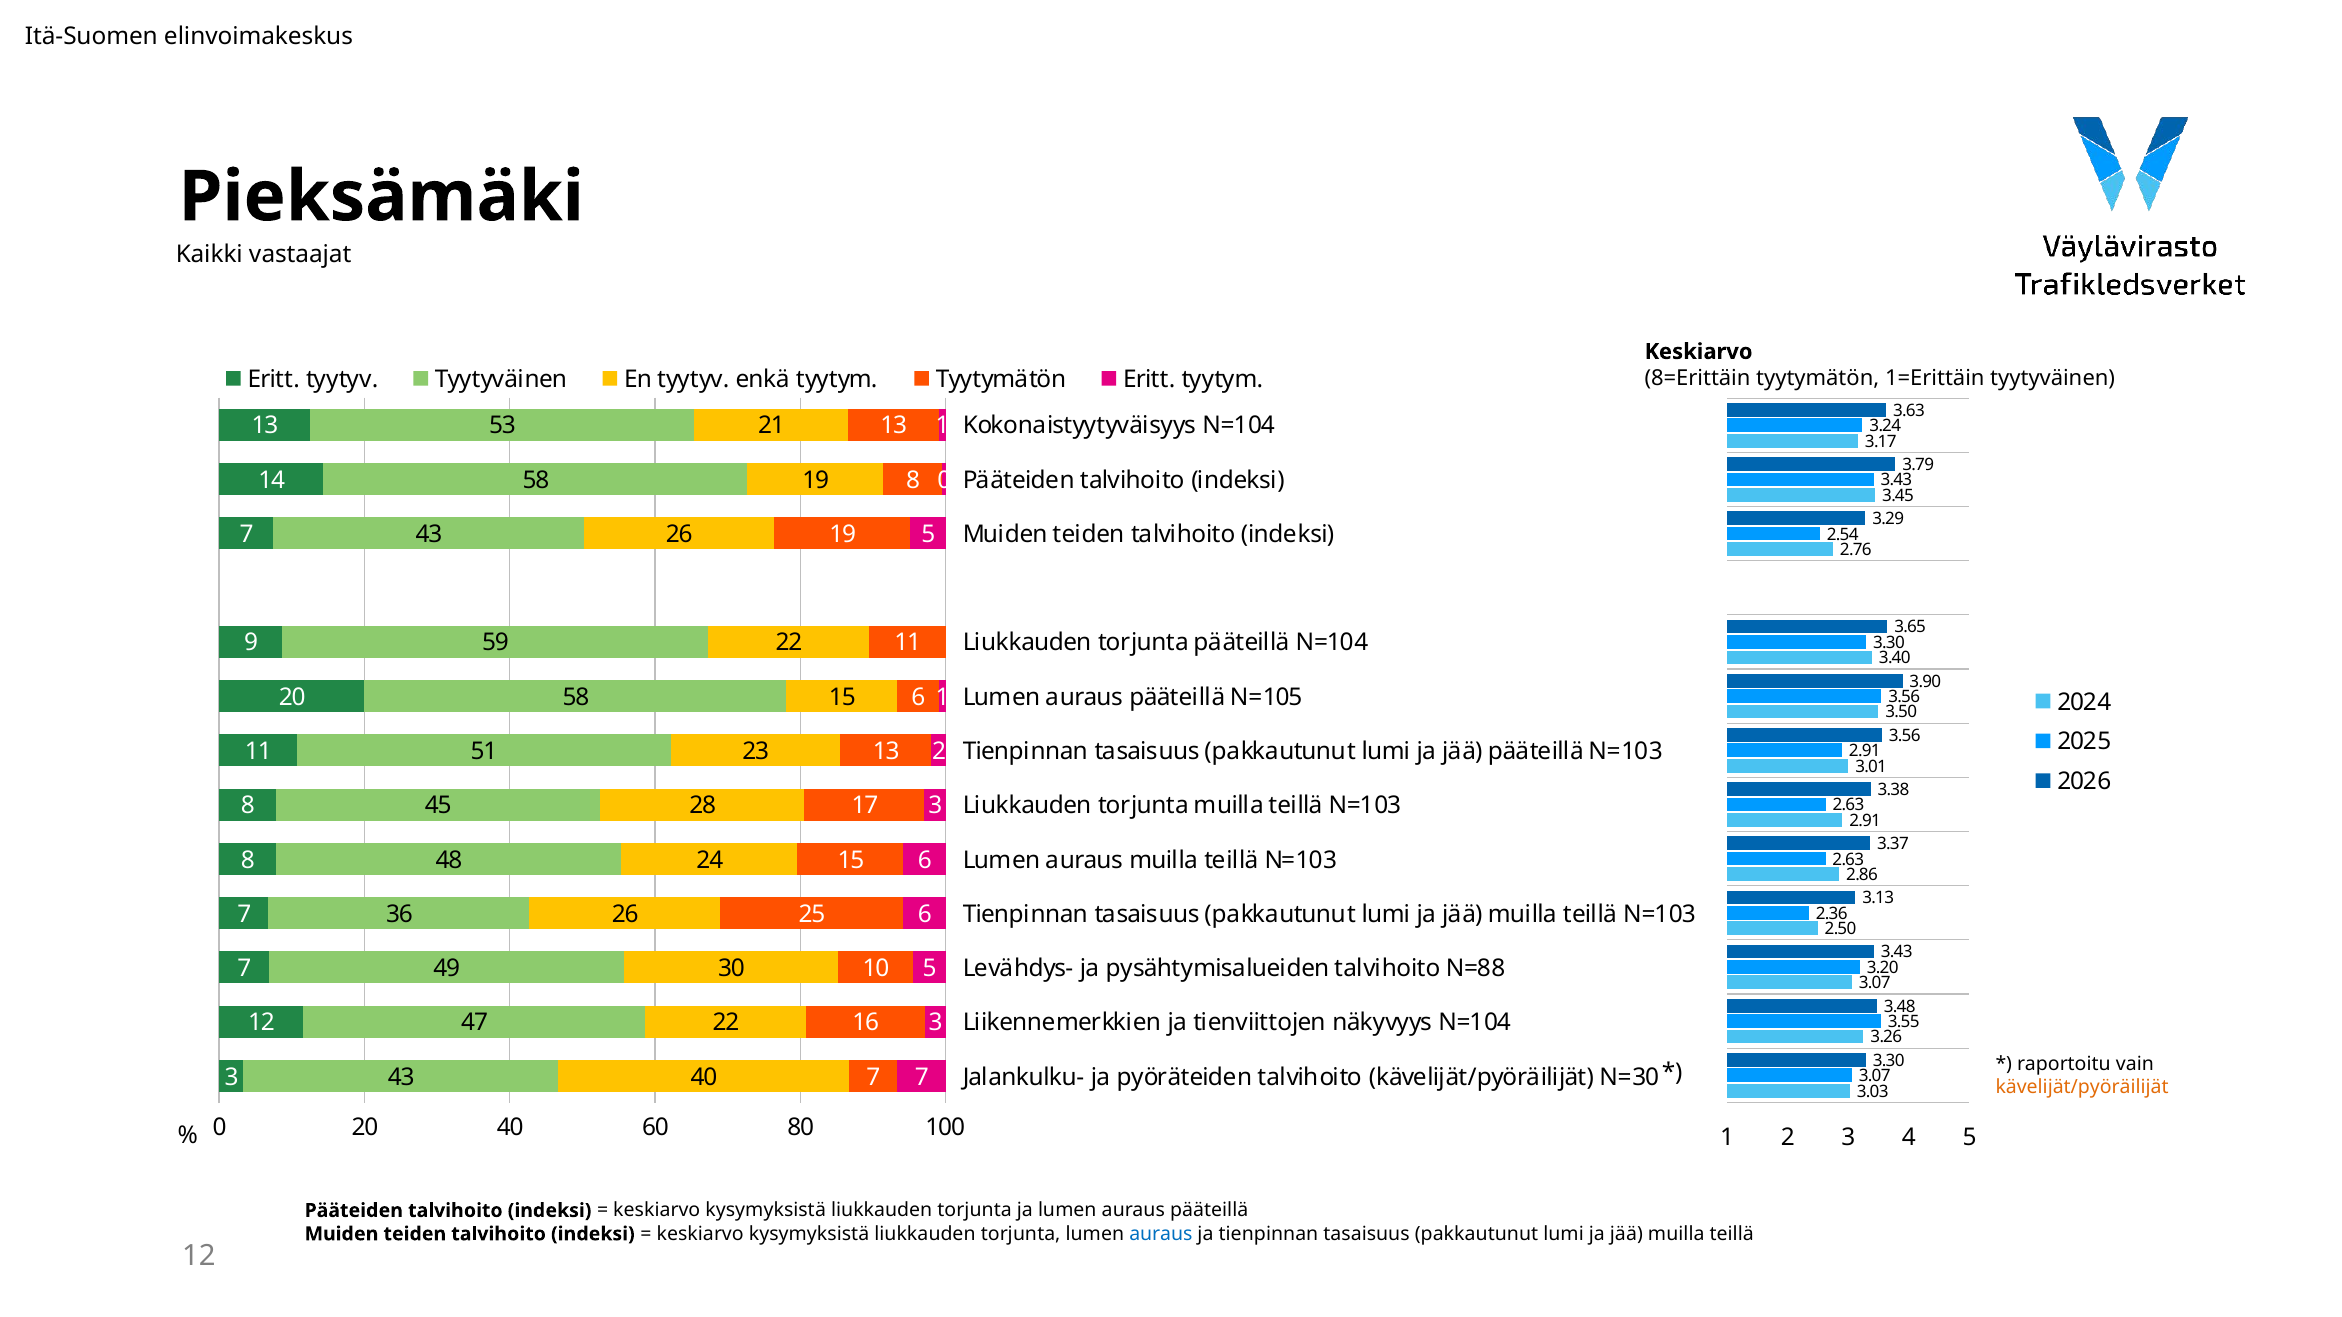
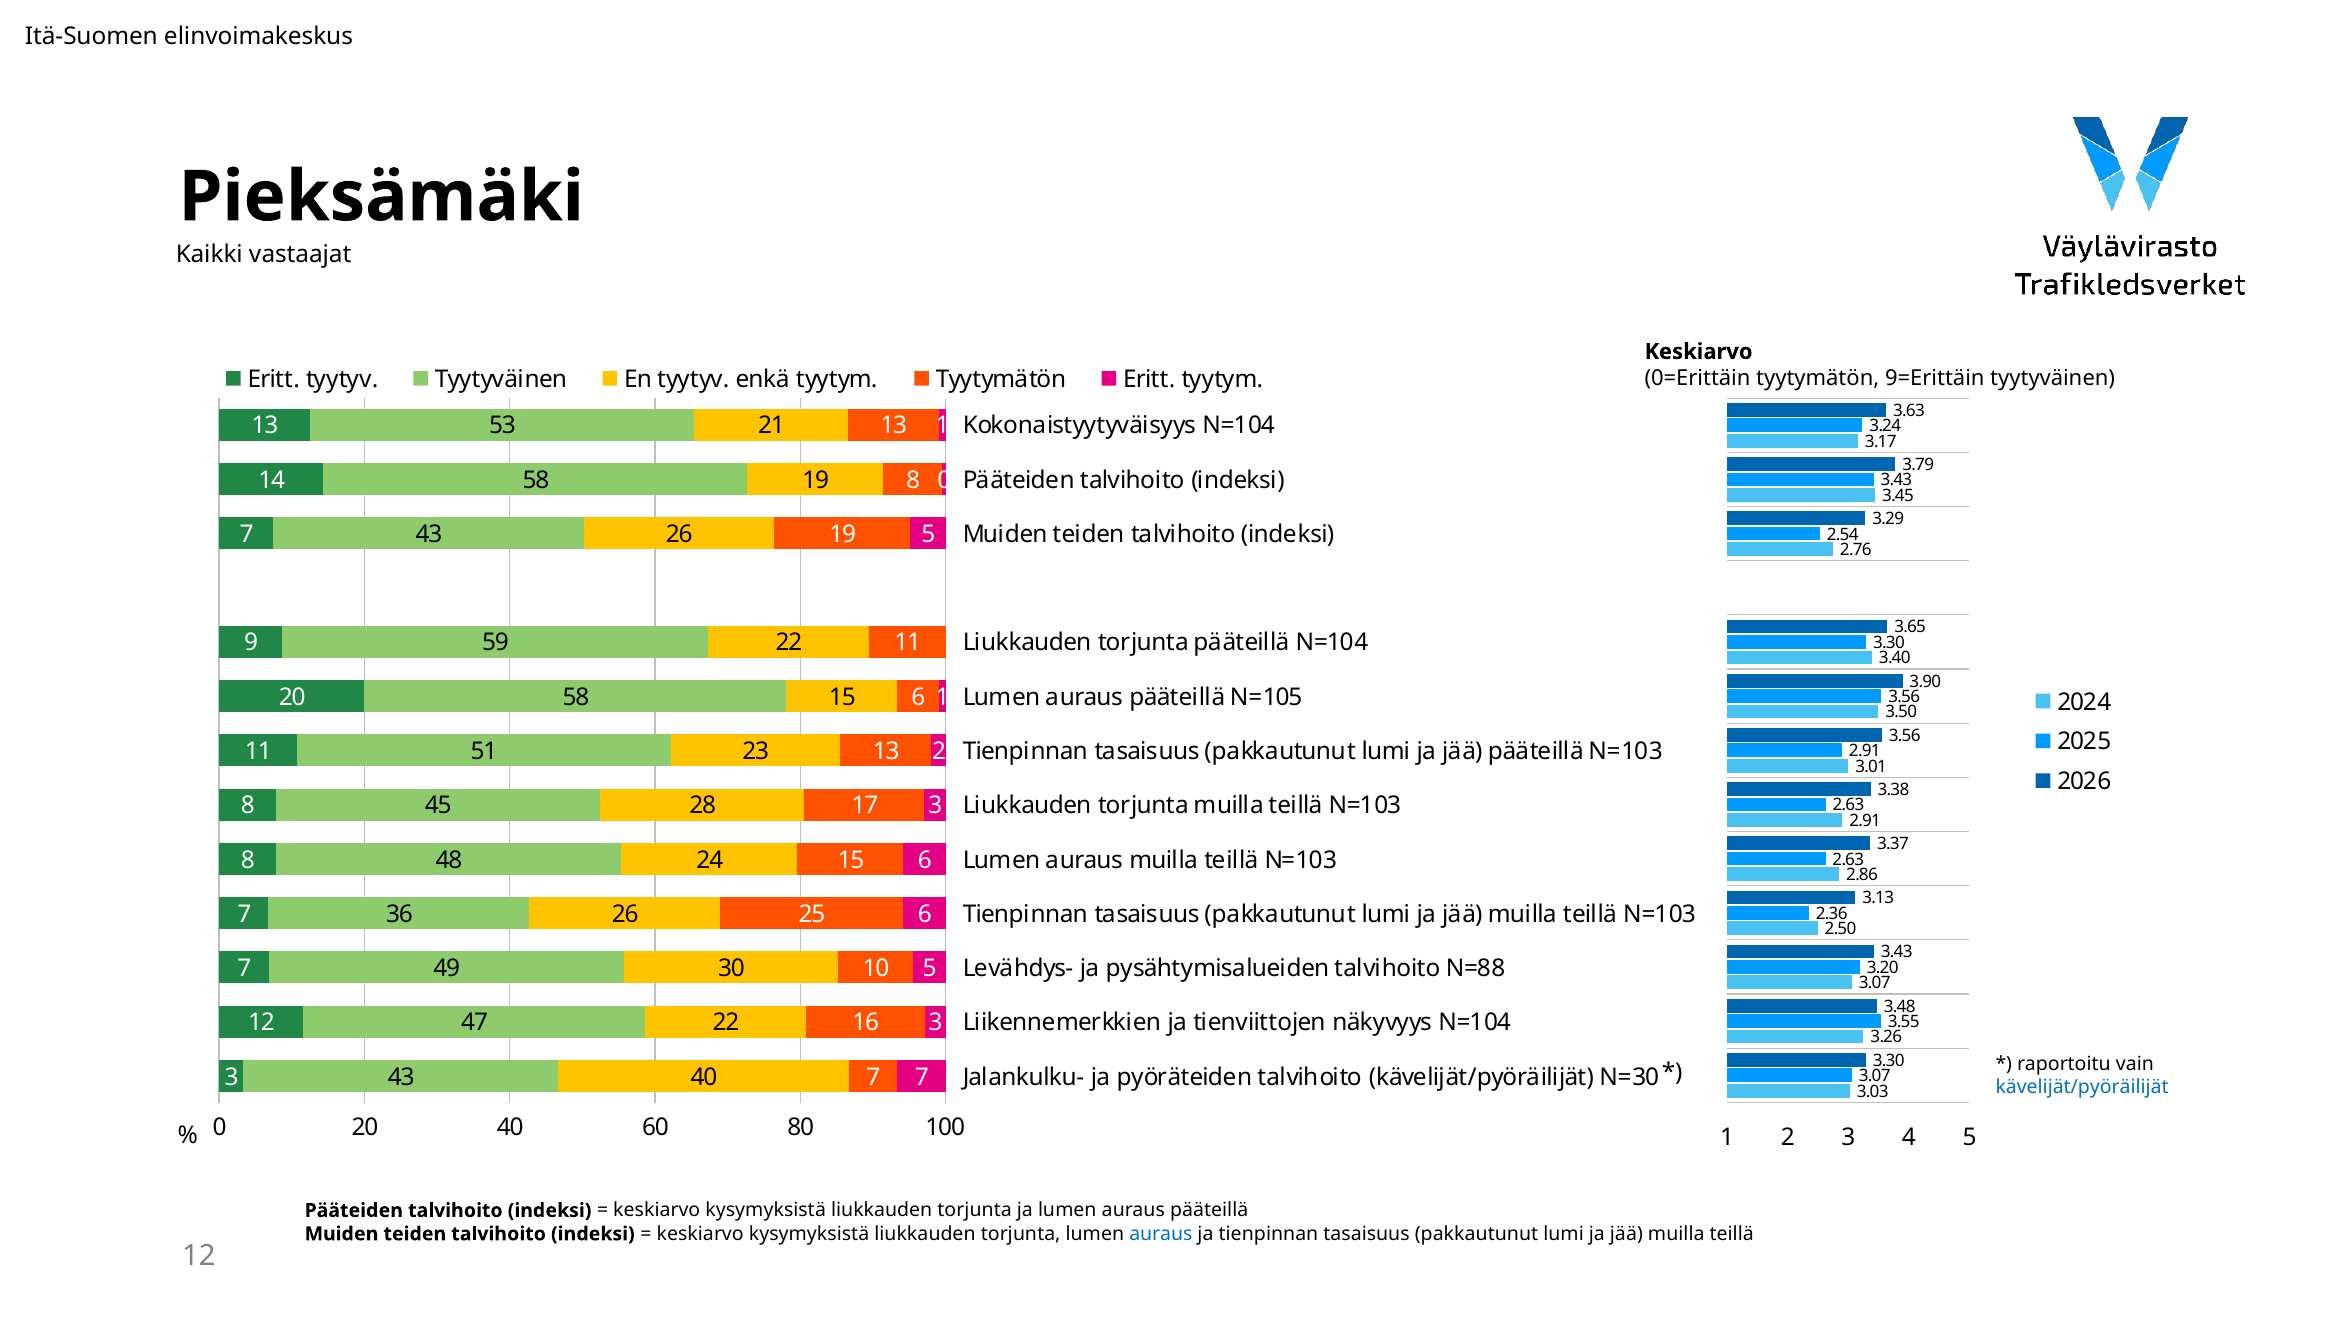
8=Erittäin: 8=Erittäin -> 0=Erittäin (1697, 378)
1=Erittäin: 1=Erittäin -> 9=Erittäin (1935, 378)
kävelijät/pyöräilijät colour: orange -> blue (2082, 1087)
